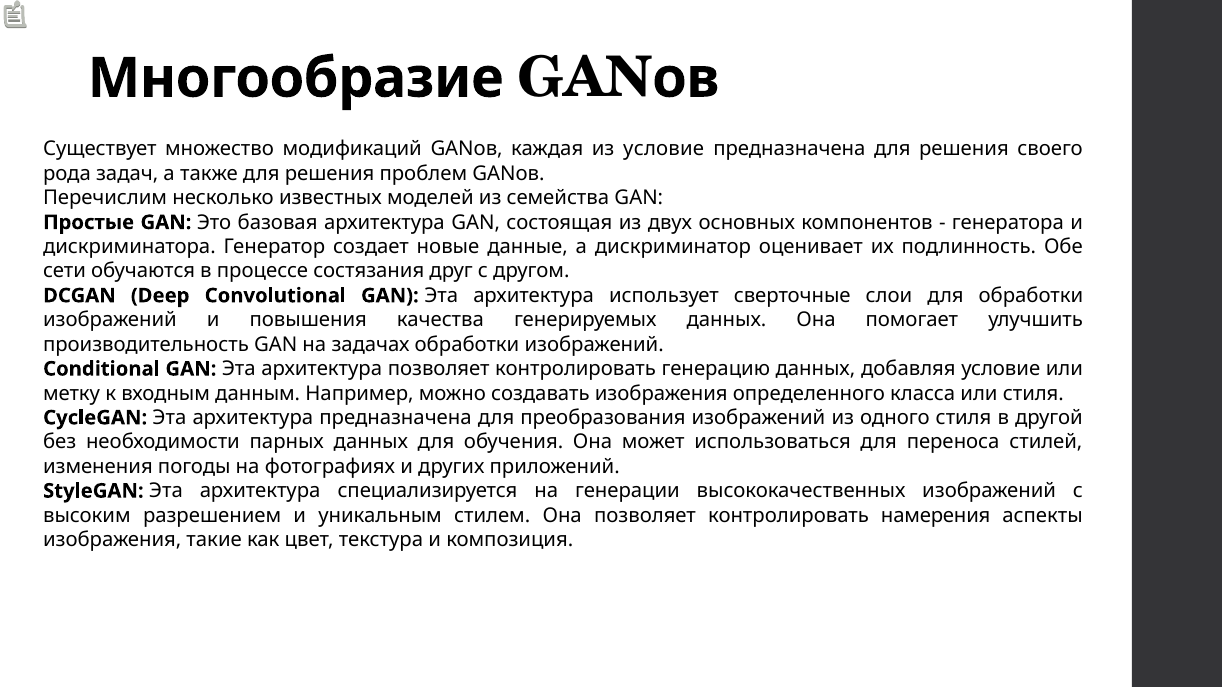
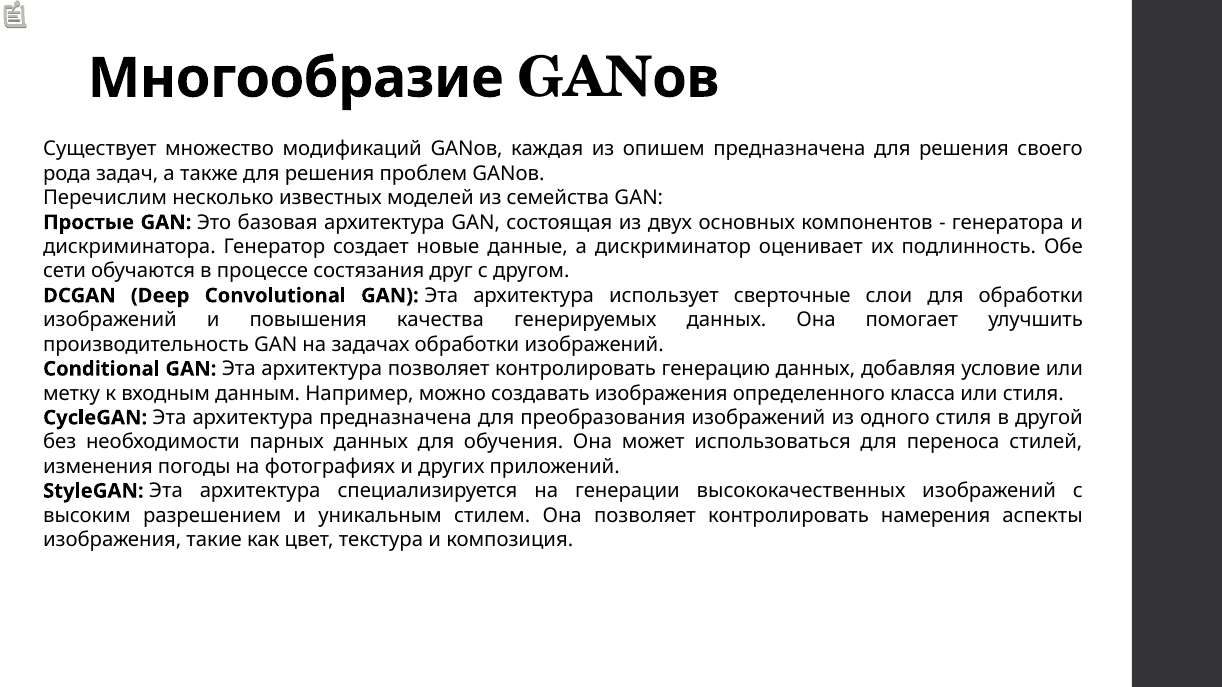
из условие: условие -> опишем (664, 149)
